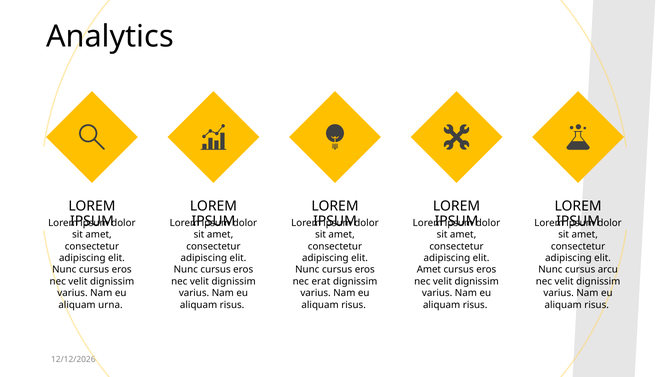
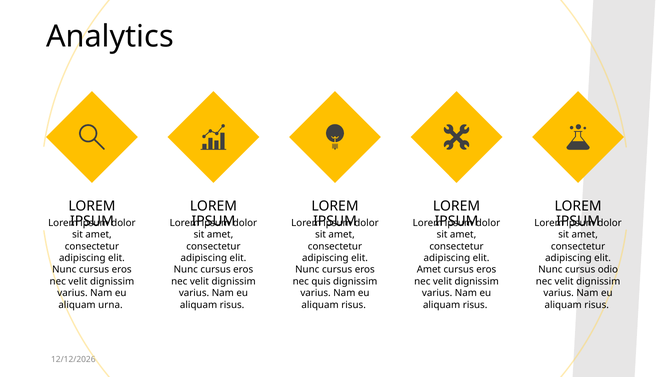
arcu: arcu -> odio (608, 270)
erat: erat -> quis (321, 281)
